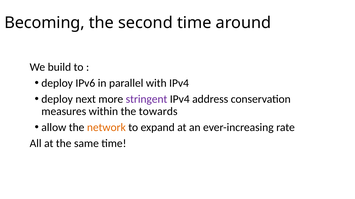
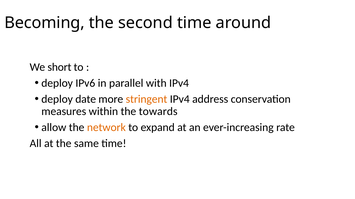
build: build -> short (59, 67)
next: next -> date (86, 99)
stringent colour: purple -> orange (147, 99)
